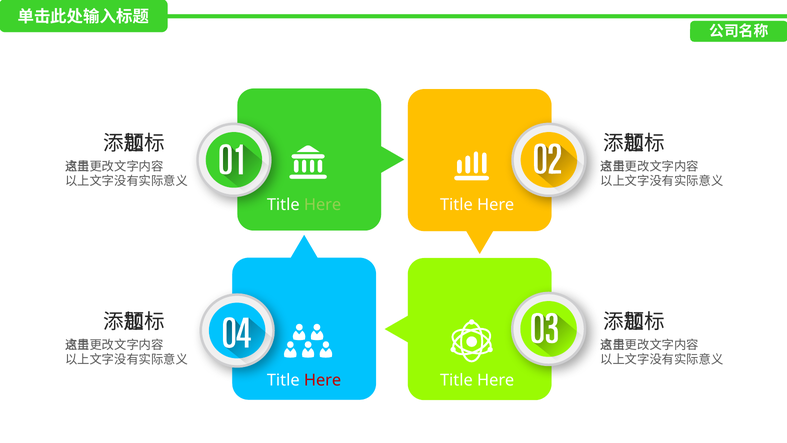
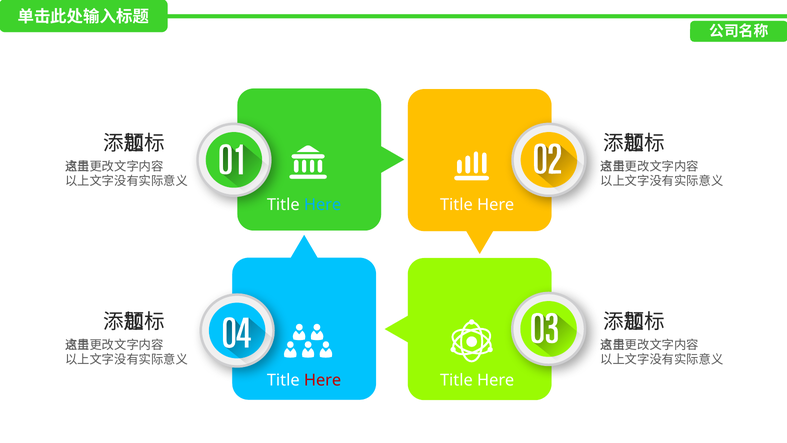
Here colour: light green -> light blue (323, 205)
